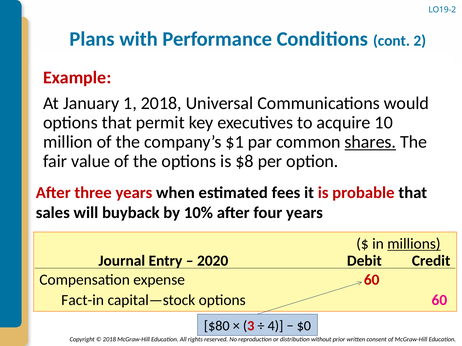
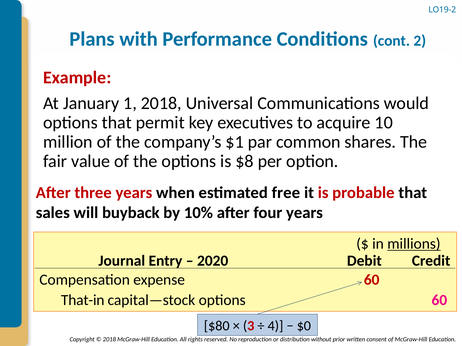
shares underline: present -> none (370, 142)
fees: fees -> free (286, 193)
Fact-in: Fact-in -> That-in (83, 301)
